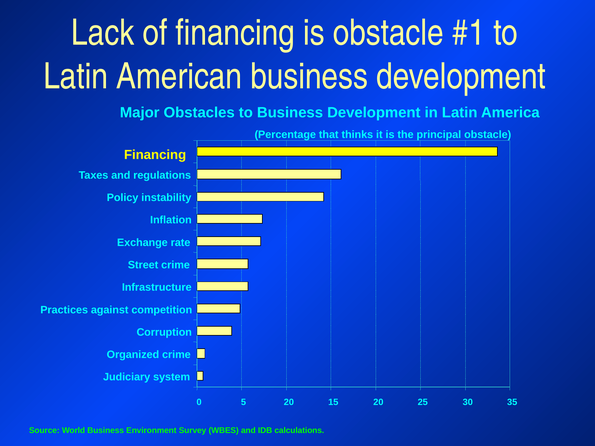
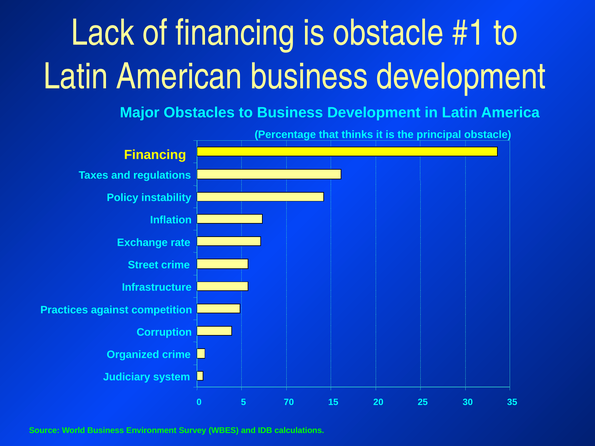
5 20: 20 -> 70 (289, 402)
